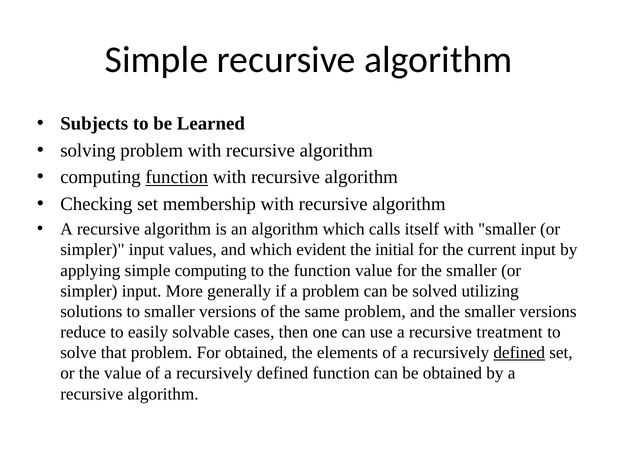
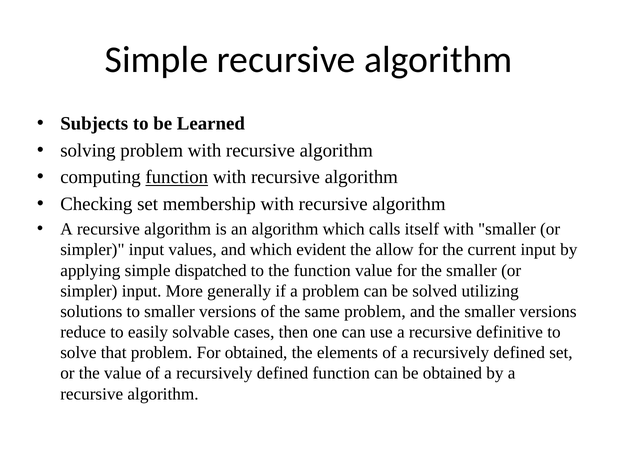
initial: initial -> allow (395, 250)
simple computing: computing -> dispatched (211, 271)
treatment: treatment -> definitive (510, 333)
defined underline: present -> none (519, 353)
